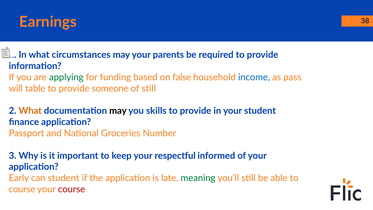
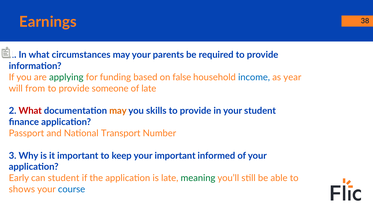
pass: pass -> year (292, 77)
table: table -> from (35, 88)
of still: still -> late (149, 88)
What colour: orange -> red (30, 111)
may colour: black -> orange (118, 111)
Groceries: Groceries -> Transport (121, 133)
your respectful: respectful -> important (175, 156)
course: course -> shows (22, 189)
course colour: red -> blue (72, 189)
